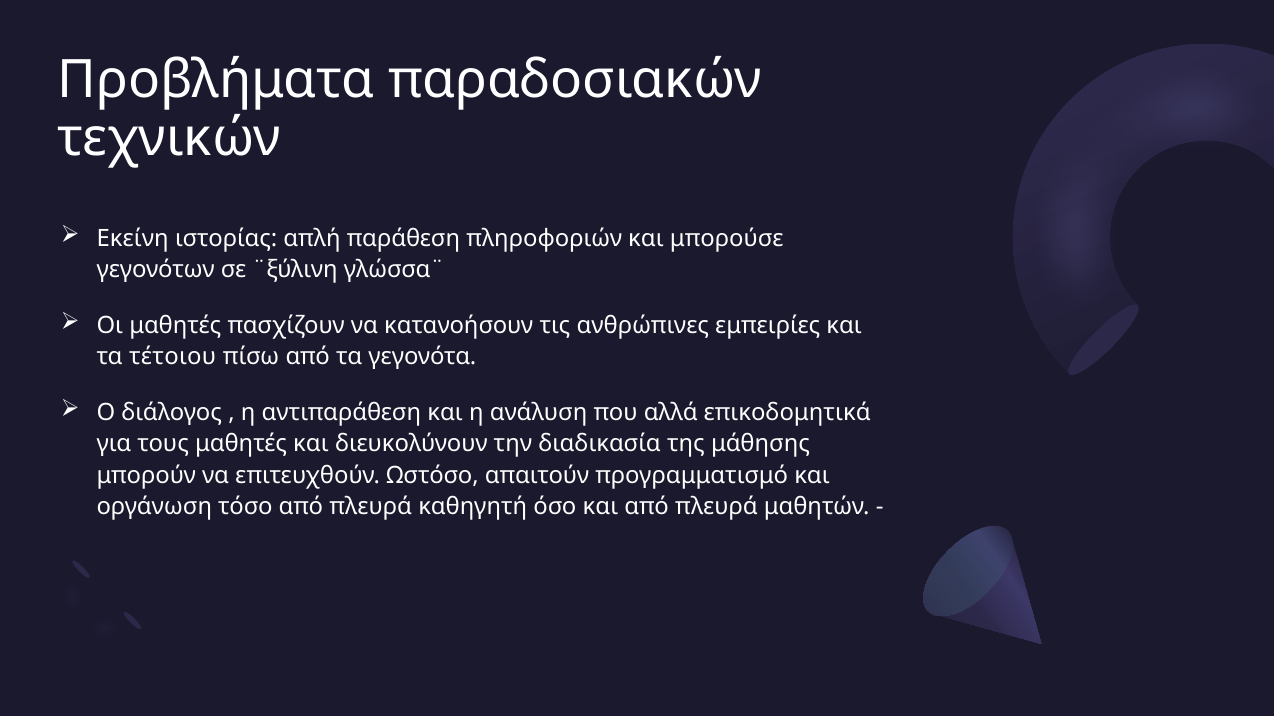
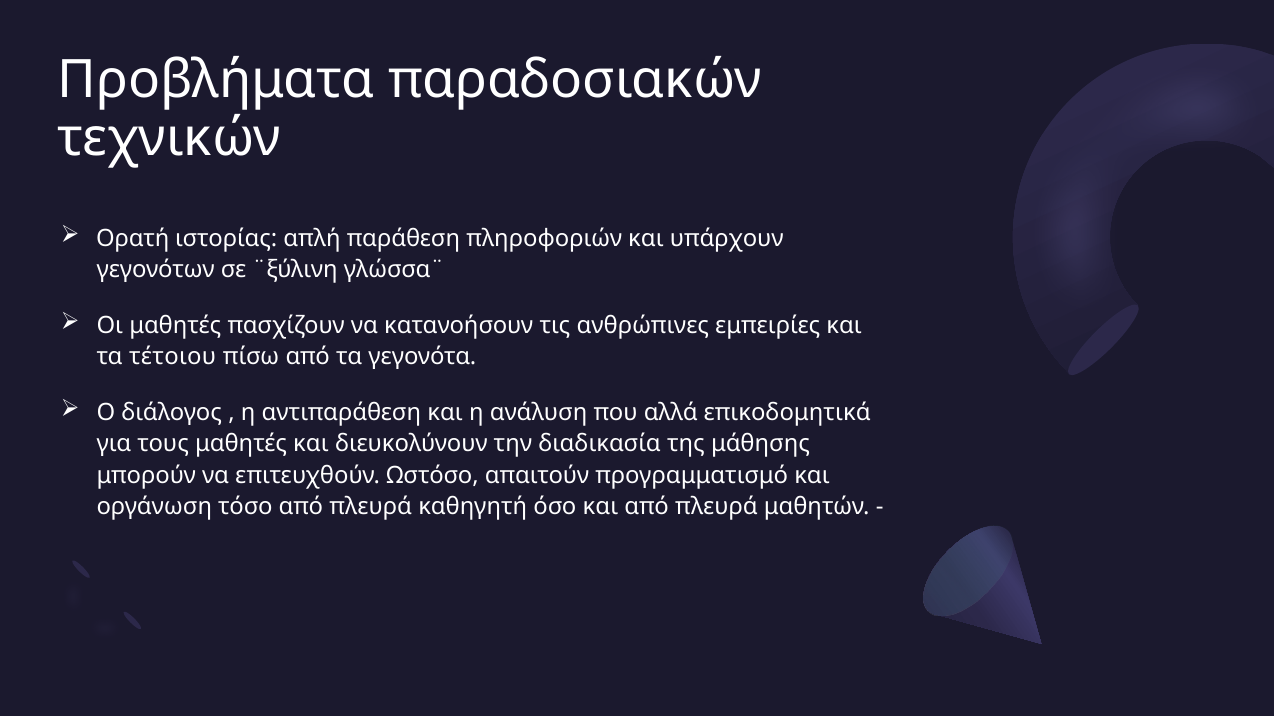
Εκείνη: Εκείνη -> Ορατή (133, 239)
μπορούσε: μπορούσε -> υπάρχουν (727, 239)
